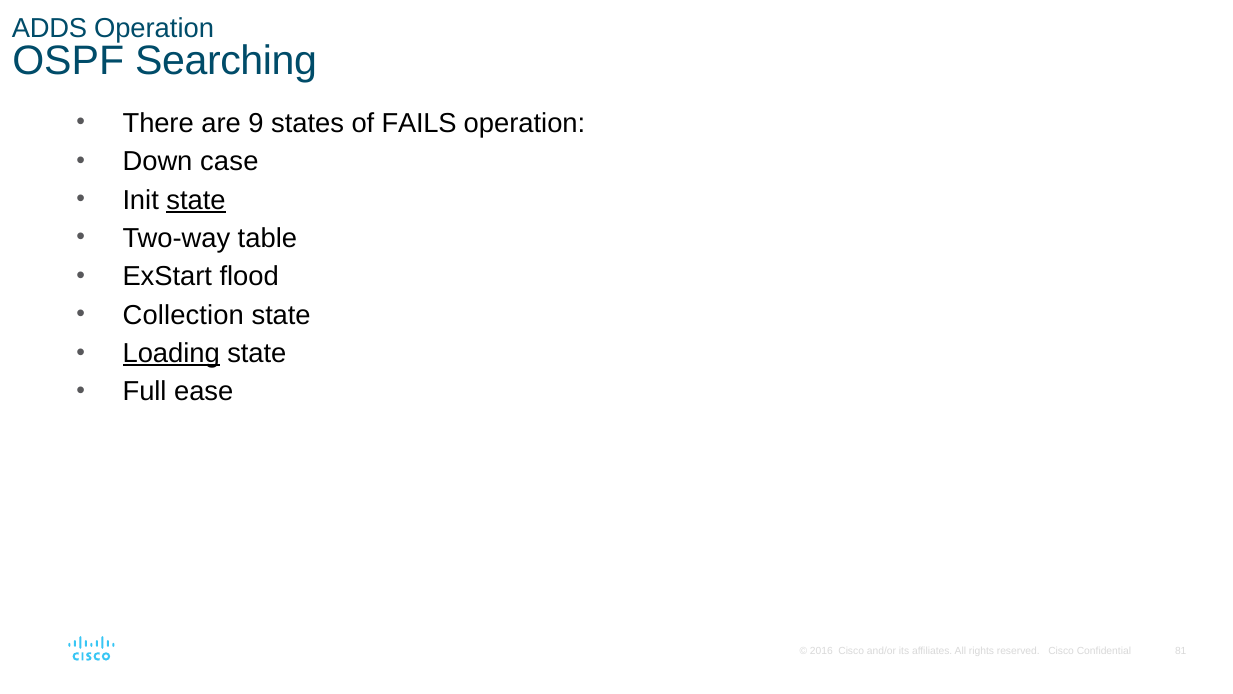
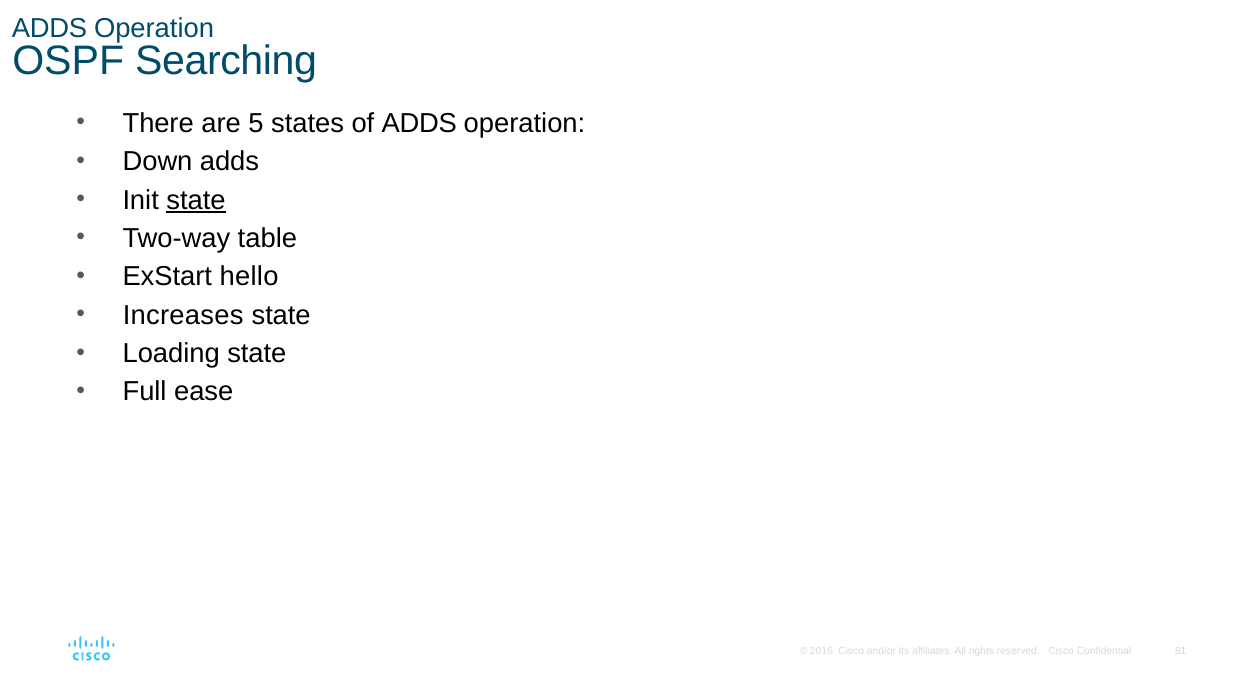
9: 9 -> 5 (256, 123)
of FAILS: FAILS -> ADDS (419, 123)
Down case: case -> adds (229, 162)
flood: flood -> hello (249, 277)
Collection: Collection -> Increases (183, 315)
Loading underline: present -> none (171, 353)
